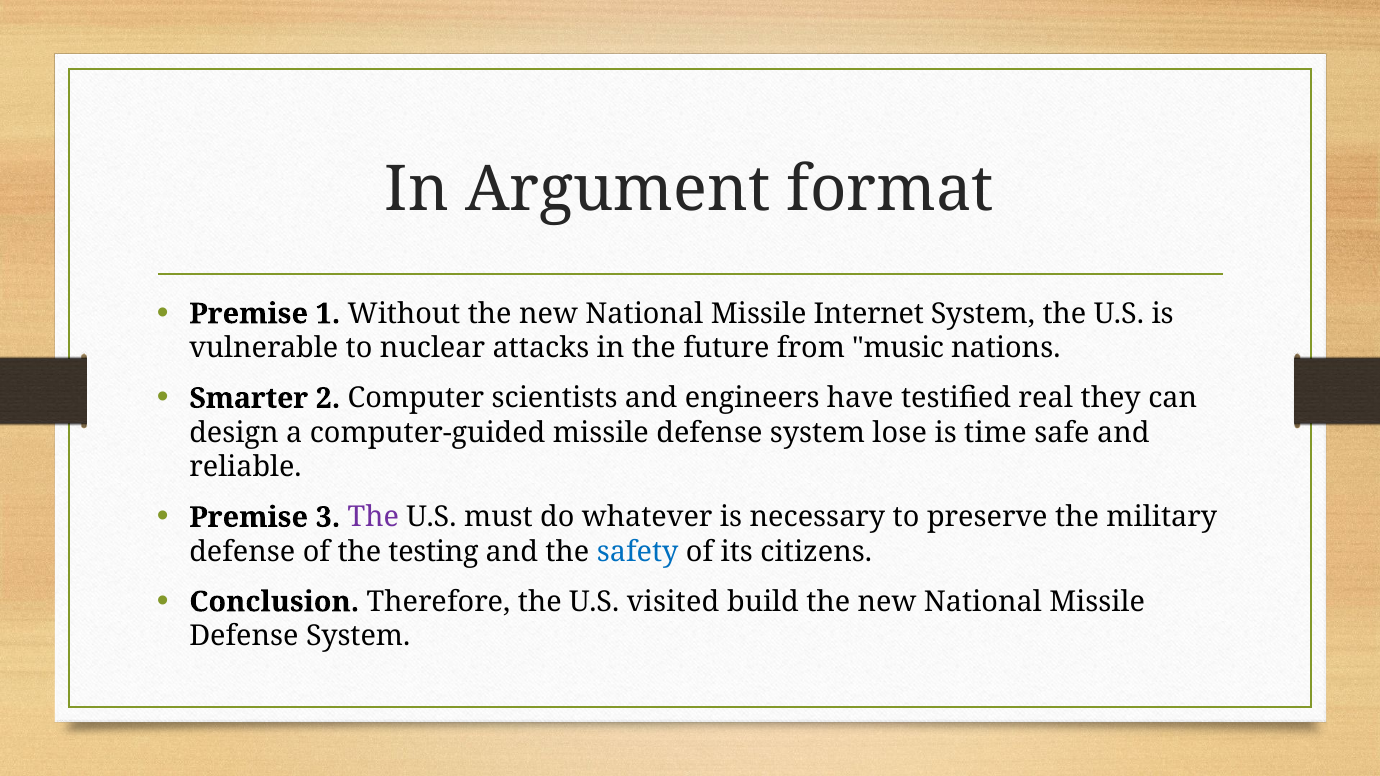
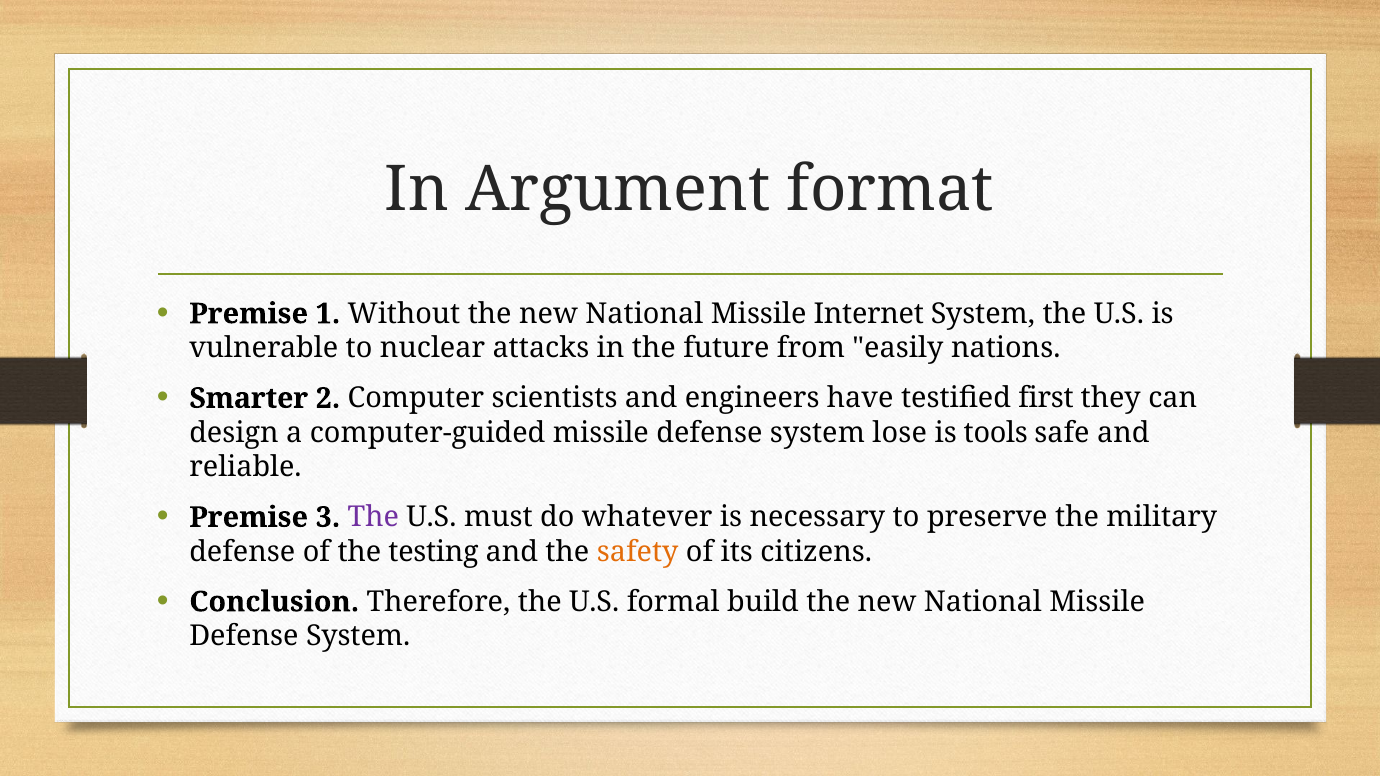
music: music -> easily (898, 348)
real: real -> first (1046, 398)
time: time -> tools (996, 433)
safety colour: blue -> orange (638, 552)
visited: visited -> formal (673, 602)
